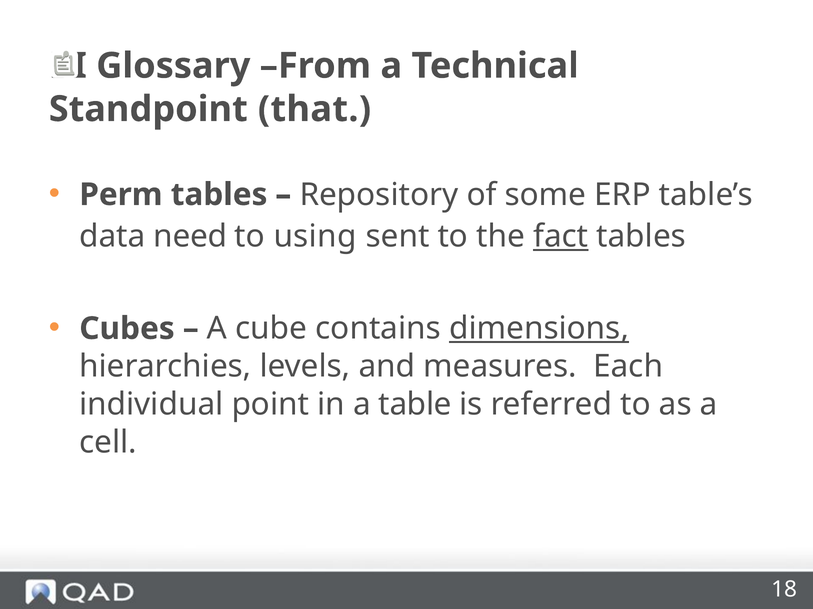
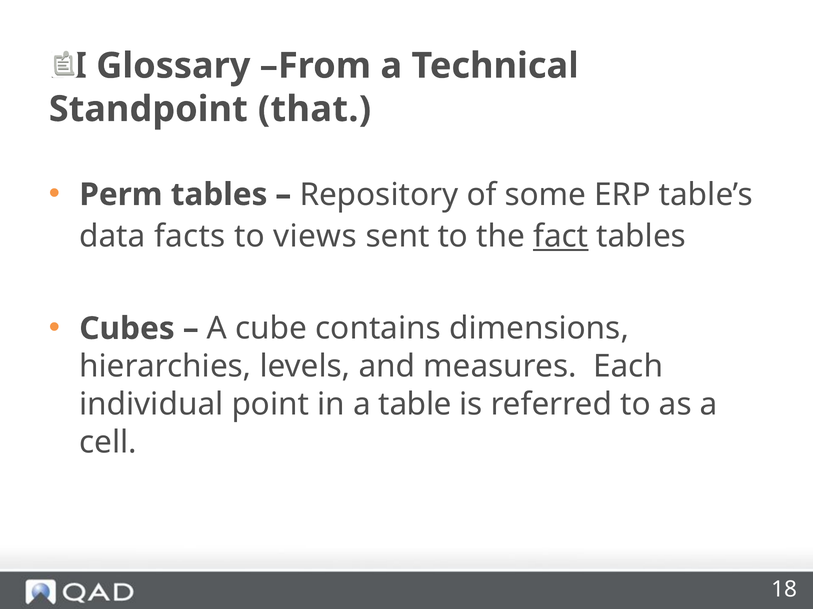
need: need -> facts (190, 237)
using: using -> views (315, 237)
dimensions underline: present -> none (539, 329)
